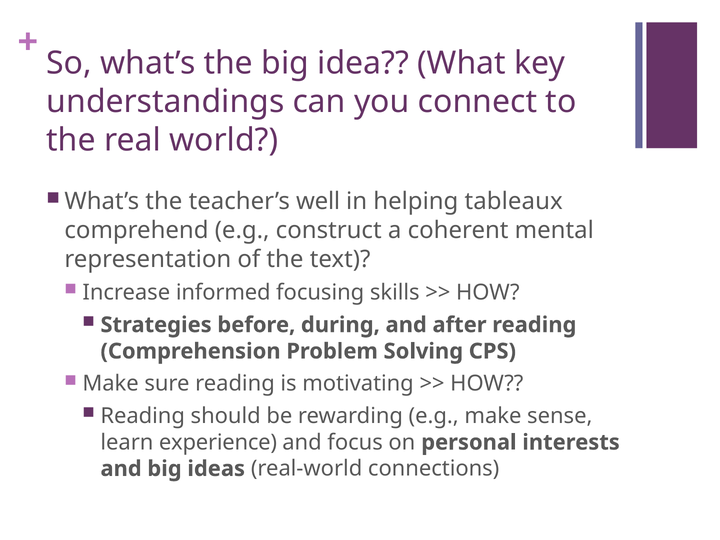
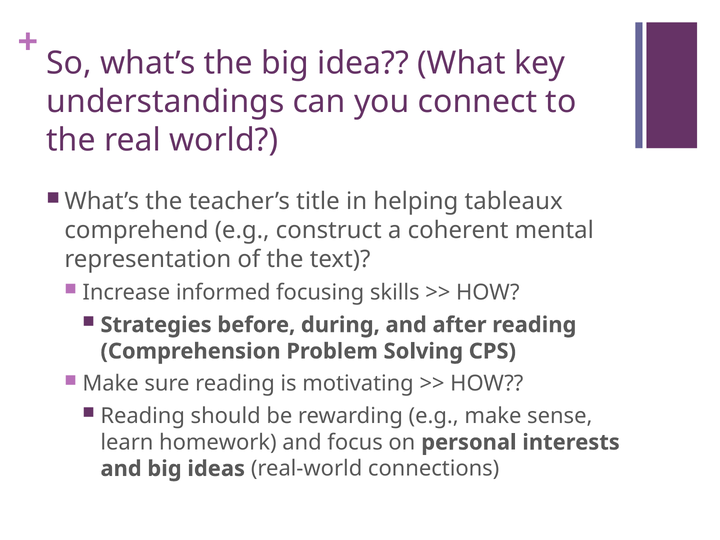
well: well -> title (318, 202)
experience: experience -> homework (218, 442)
